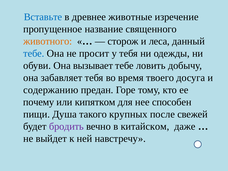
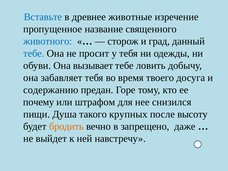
животного colour: orange -> blue (48, 41)
леса: леса -> град (159, 41)
кипятком: кипятком -> штрафом (95, 102)
способен: способен -> снизился (172, 102)
свежей: свежей -> высоту (193, 114)
бродить colour: purple -> orange (66, 126)
китайском: китайском -> запрещено (145, 126)
